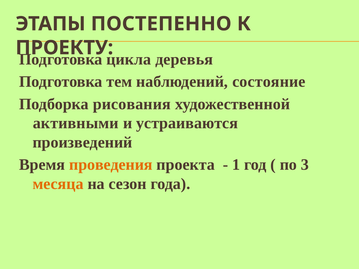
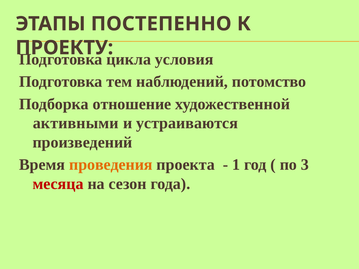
деревья: деревья -> условия (184, 59)
состояние: состояние -> потомство (269, 82)
рисования: рисования -> отношение (132, 104)
месяца colour: orange -> red (58, 184)
